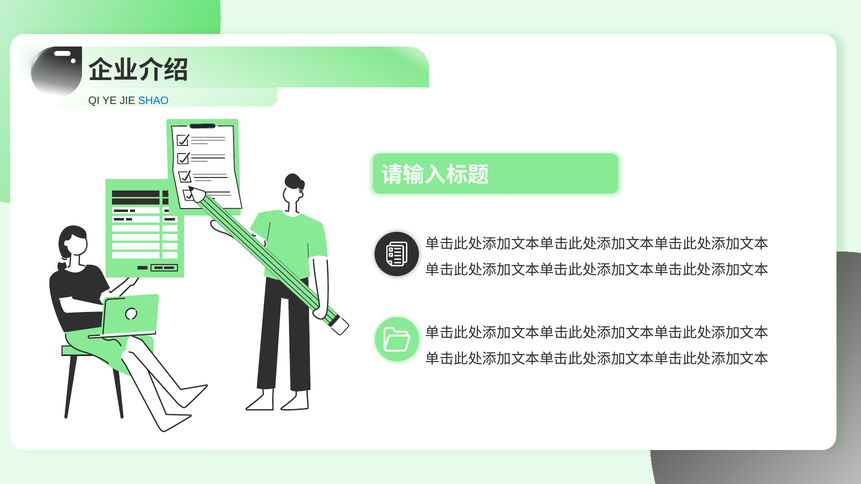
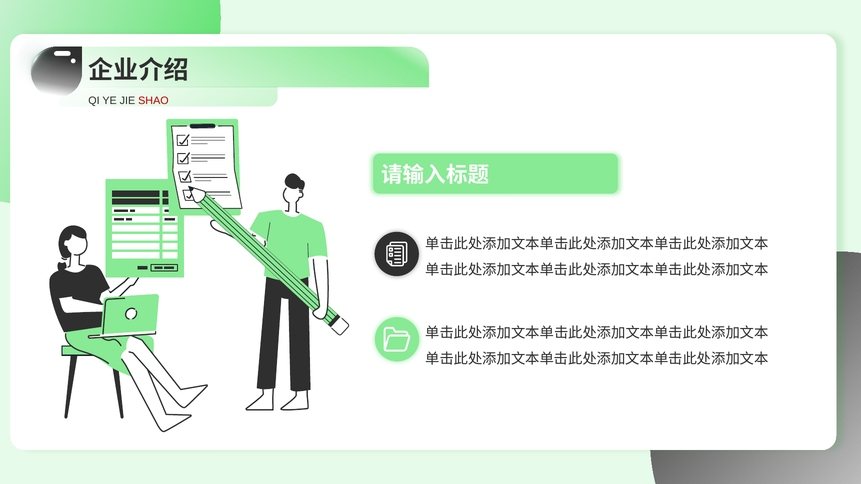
SHAO colour: blue -> red (153, 101)
